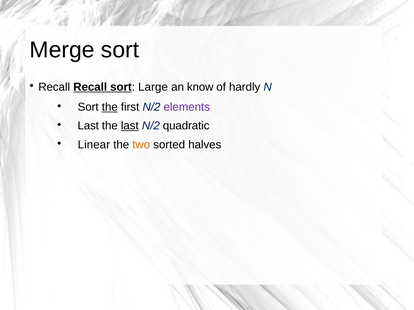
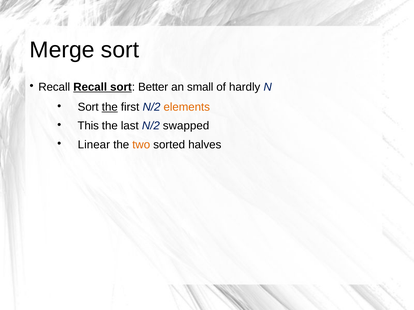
Large: Large -> Better (153, 87)
know: know -> small (200, 87)
elements colour: purple -> orange (187, 107)
Last: Last -> This (88, 126)
last underline: present -> none (130, 126)
quadratic: quadratic -> swapped (186, 126)
